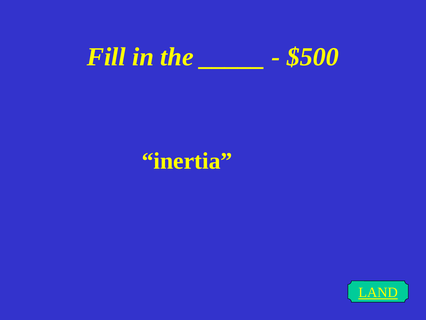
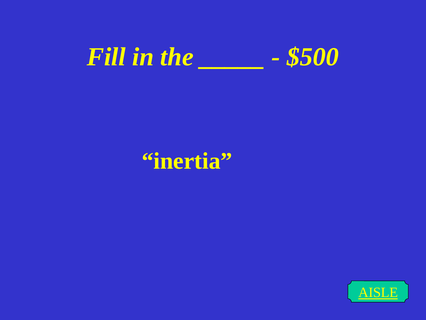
LAND: LAND -> AISLE (378, 292)
